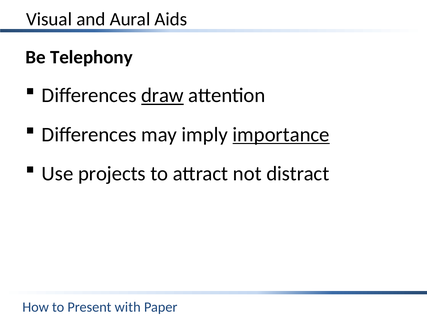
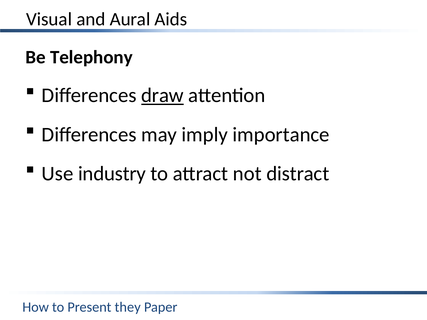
importance underline: present -> none (281, 135)
projects: projects -> industry (112, 174)
with: with -> they (128, 307)
